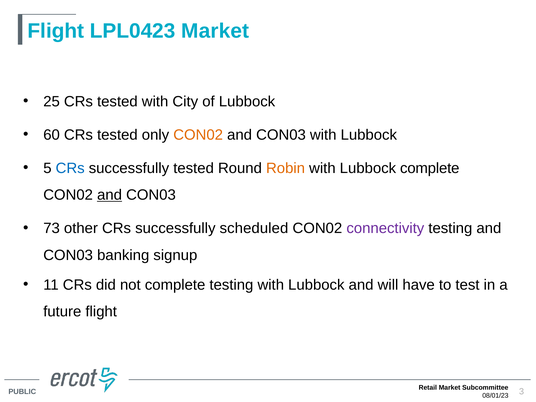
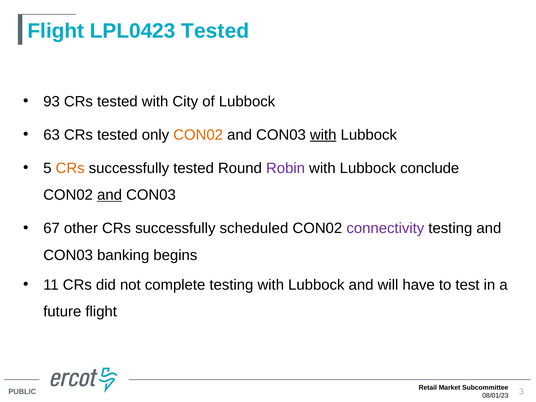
LPL0423 Market: Market -> Tested (215, 31)
25: 25 -> 93 (52, 101)
60: 60 -> 63 (52, 135)
with underline: none -> present (323, 135)
CRs colour: blue -> orange (70, 168)
Robin colour: orange -> purple (286, 168)
Lubbock complete: complete -> conclude (430, 168)
73: 73 -> 67 (52, 228)
signup: signup -> begins (175, 255)
